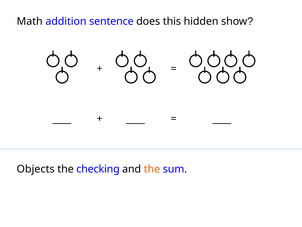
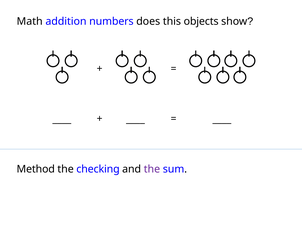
sentence: sentence -> numbers (111, 21)
hidden: hidden -> objects (201, 21)
Objects: Objects -> Method (36, 169)
the colour: orange -> purple (152, 169)
